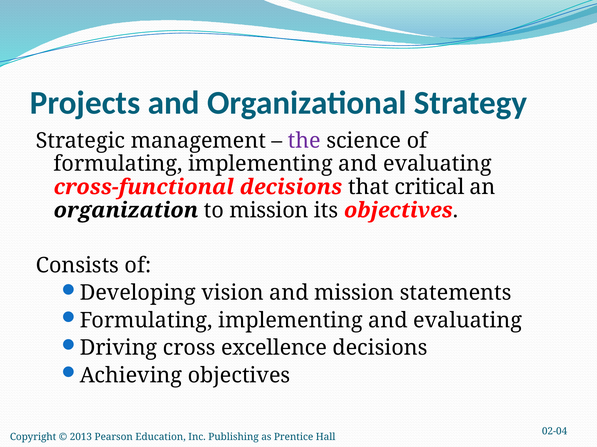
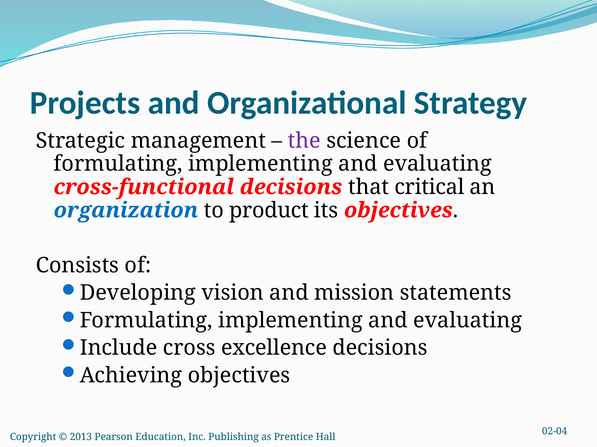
organization colour: black -> blue (126, 211)
to mission: mission -> product (269, 211)
Driving: Driving -> Include (119, 348)
